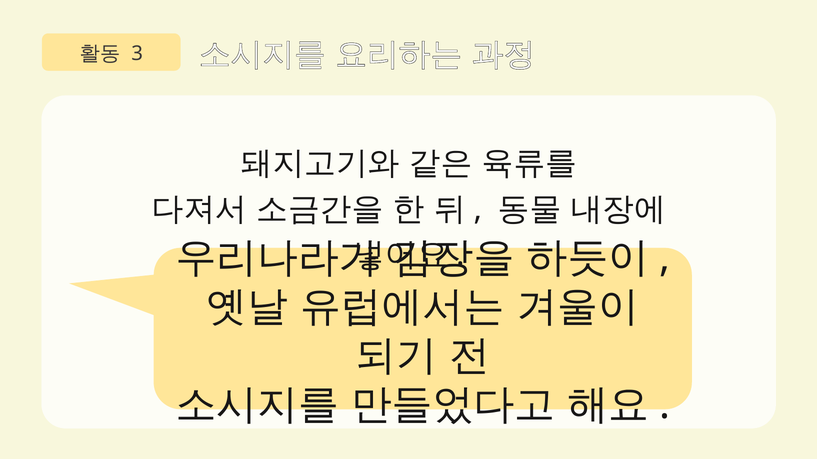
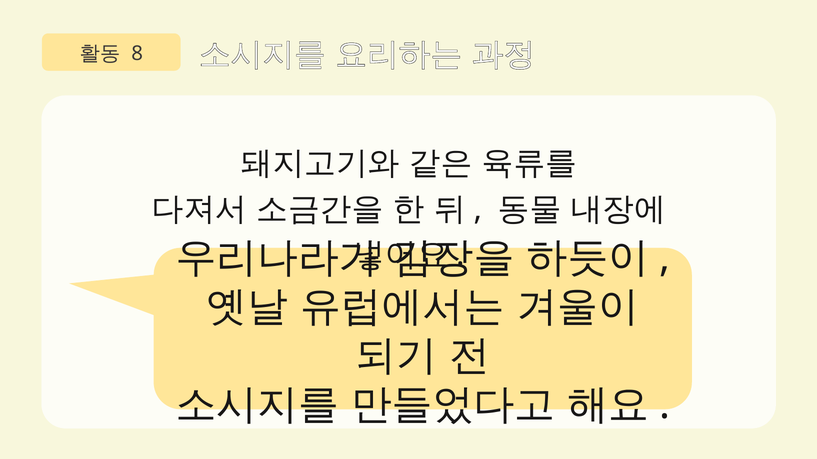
3: 3 -> 8 (137, 54)
